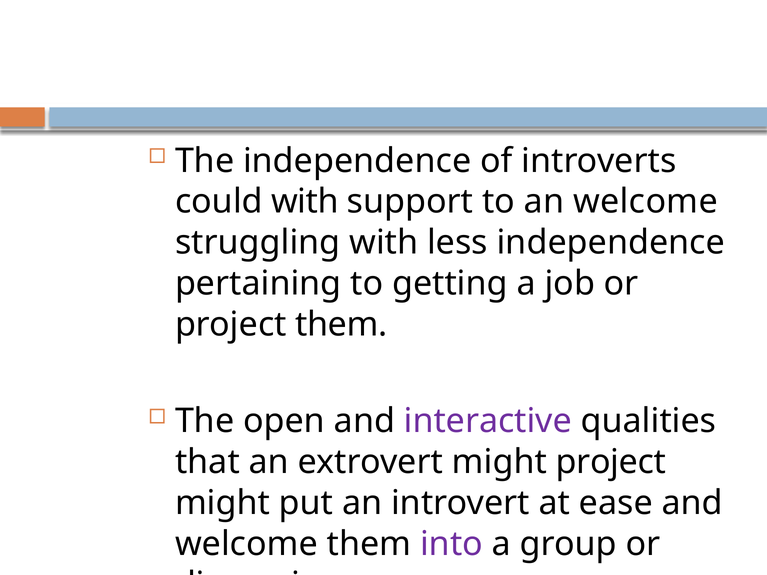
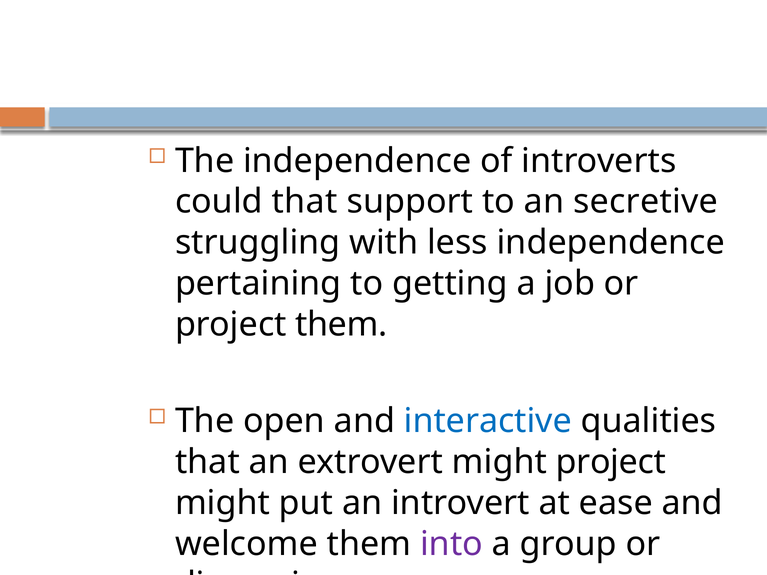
could with: with -> that (305, 202)
an welcome: welcome -> secretive (646, 202)
interactive colour: purple -> blue (488, 421)
